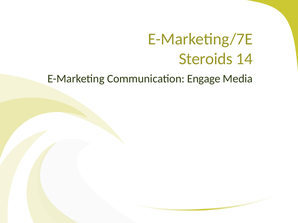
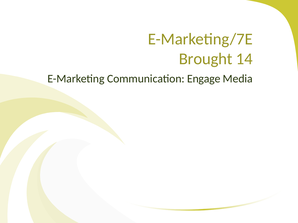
Steroids: Steroids -> Brought (206, 59)
